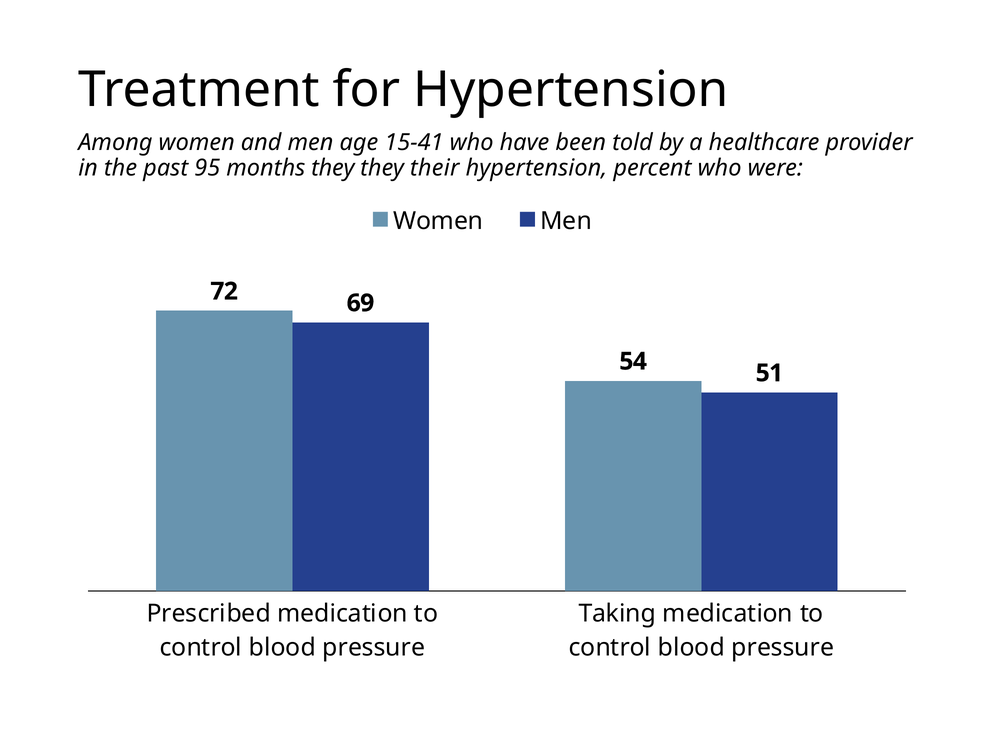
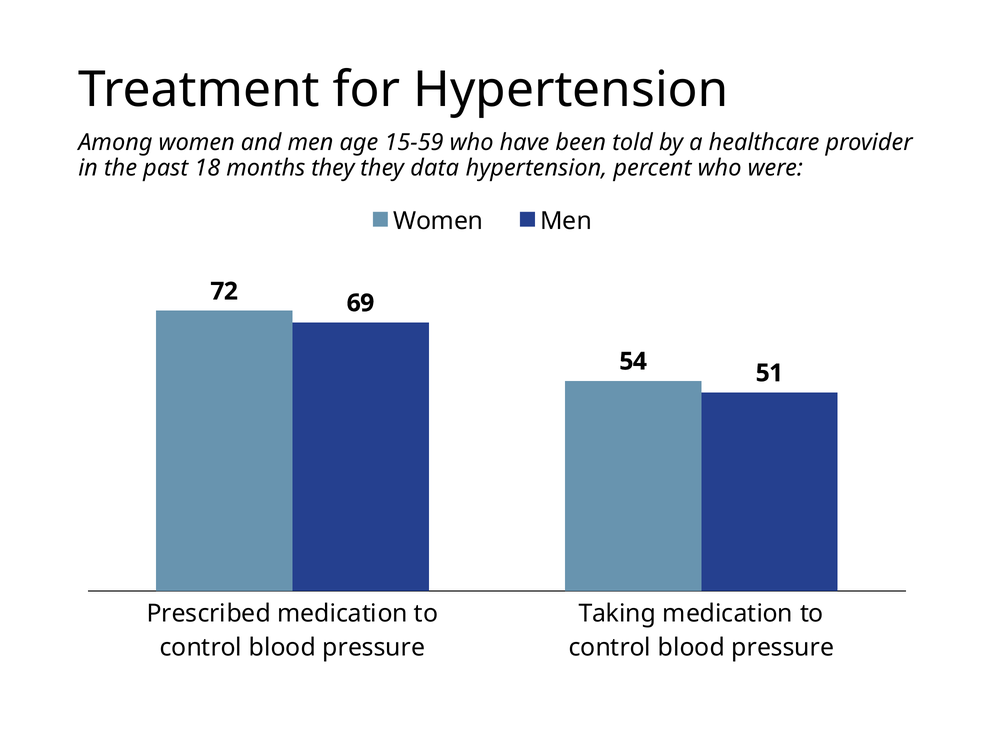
15-41: 15-41 -> 15-59 (414, 143)
95: 95 -> 18 (207, 168)
their: their -> data (435, 168)
